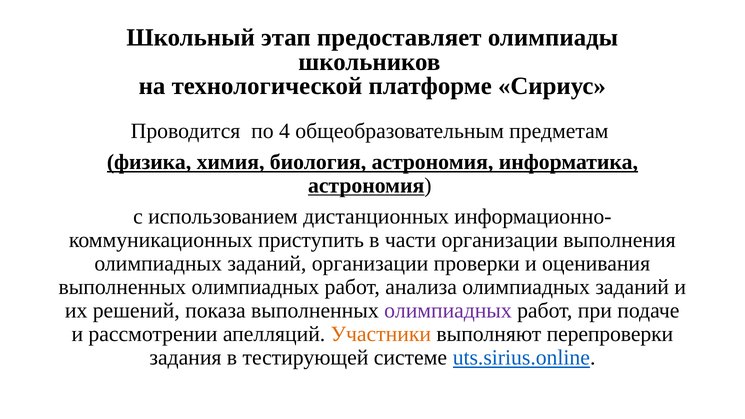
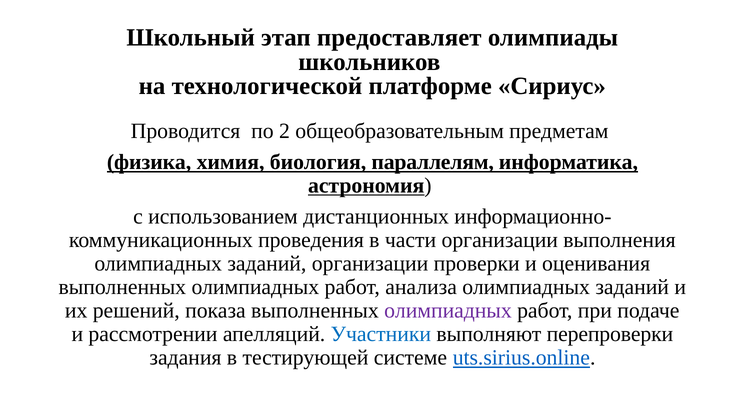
4: 4 -> 2 (284, 131)
биология астрономия: астрономия -> параллелям (433, 162)
приступить: приступить -> проведения (311, 240)
Участники colour: orange -> blue (381, 334)
